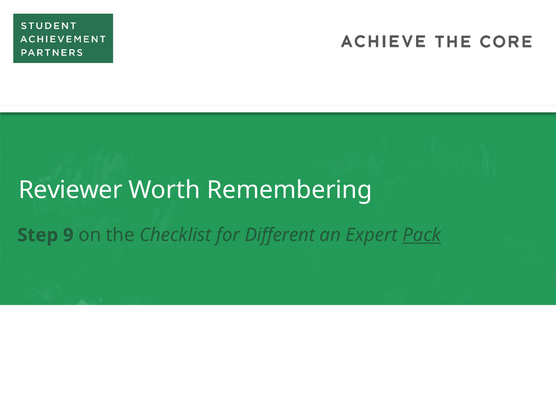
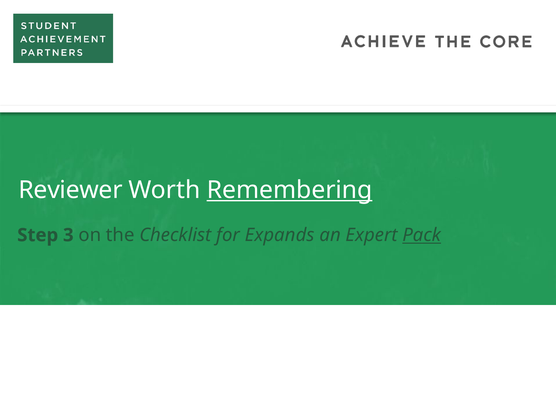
Remembering underline: none -> present (290, 190)
9: 9 -> 3 (68, 235)
Different: Different -> Expands (280, 235)
